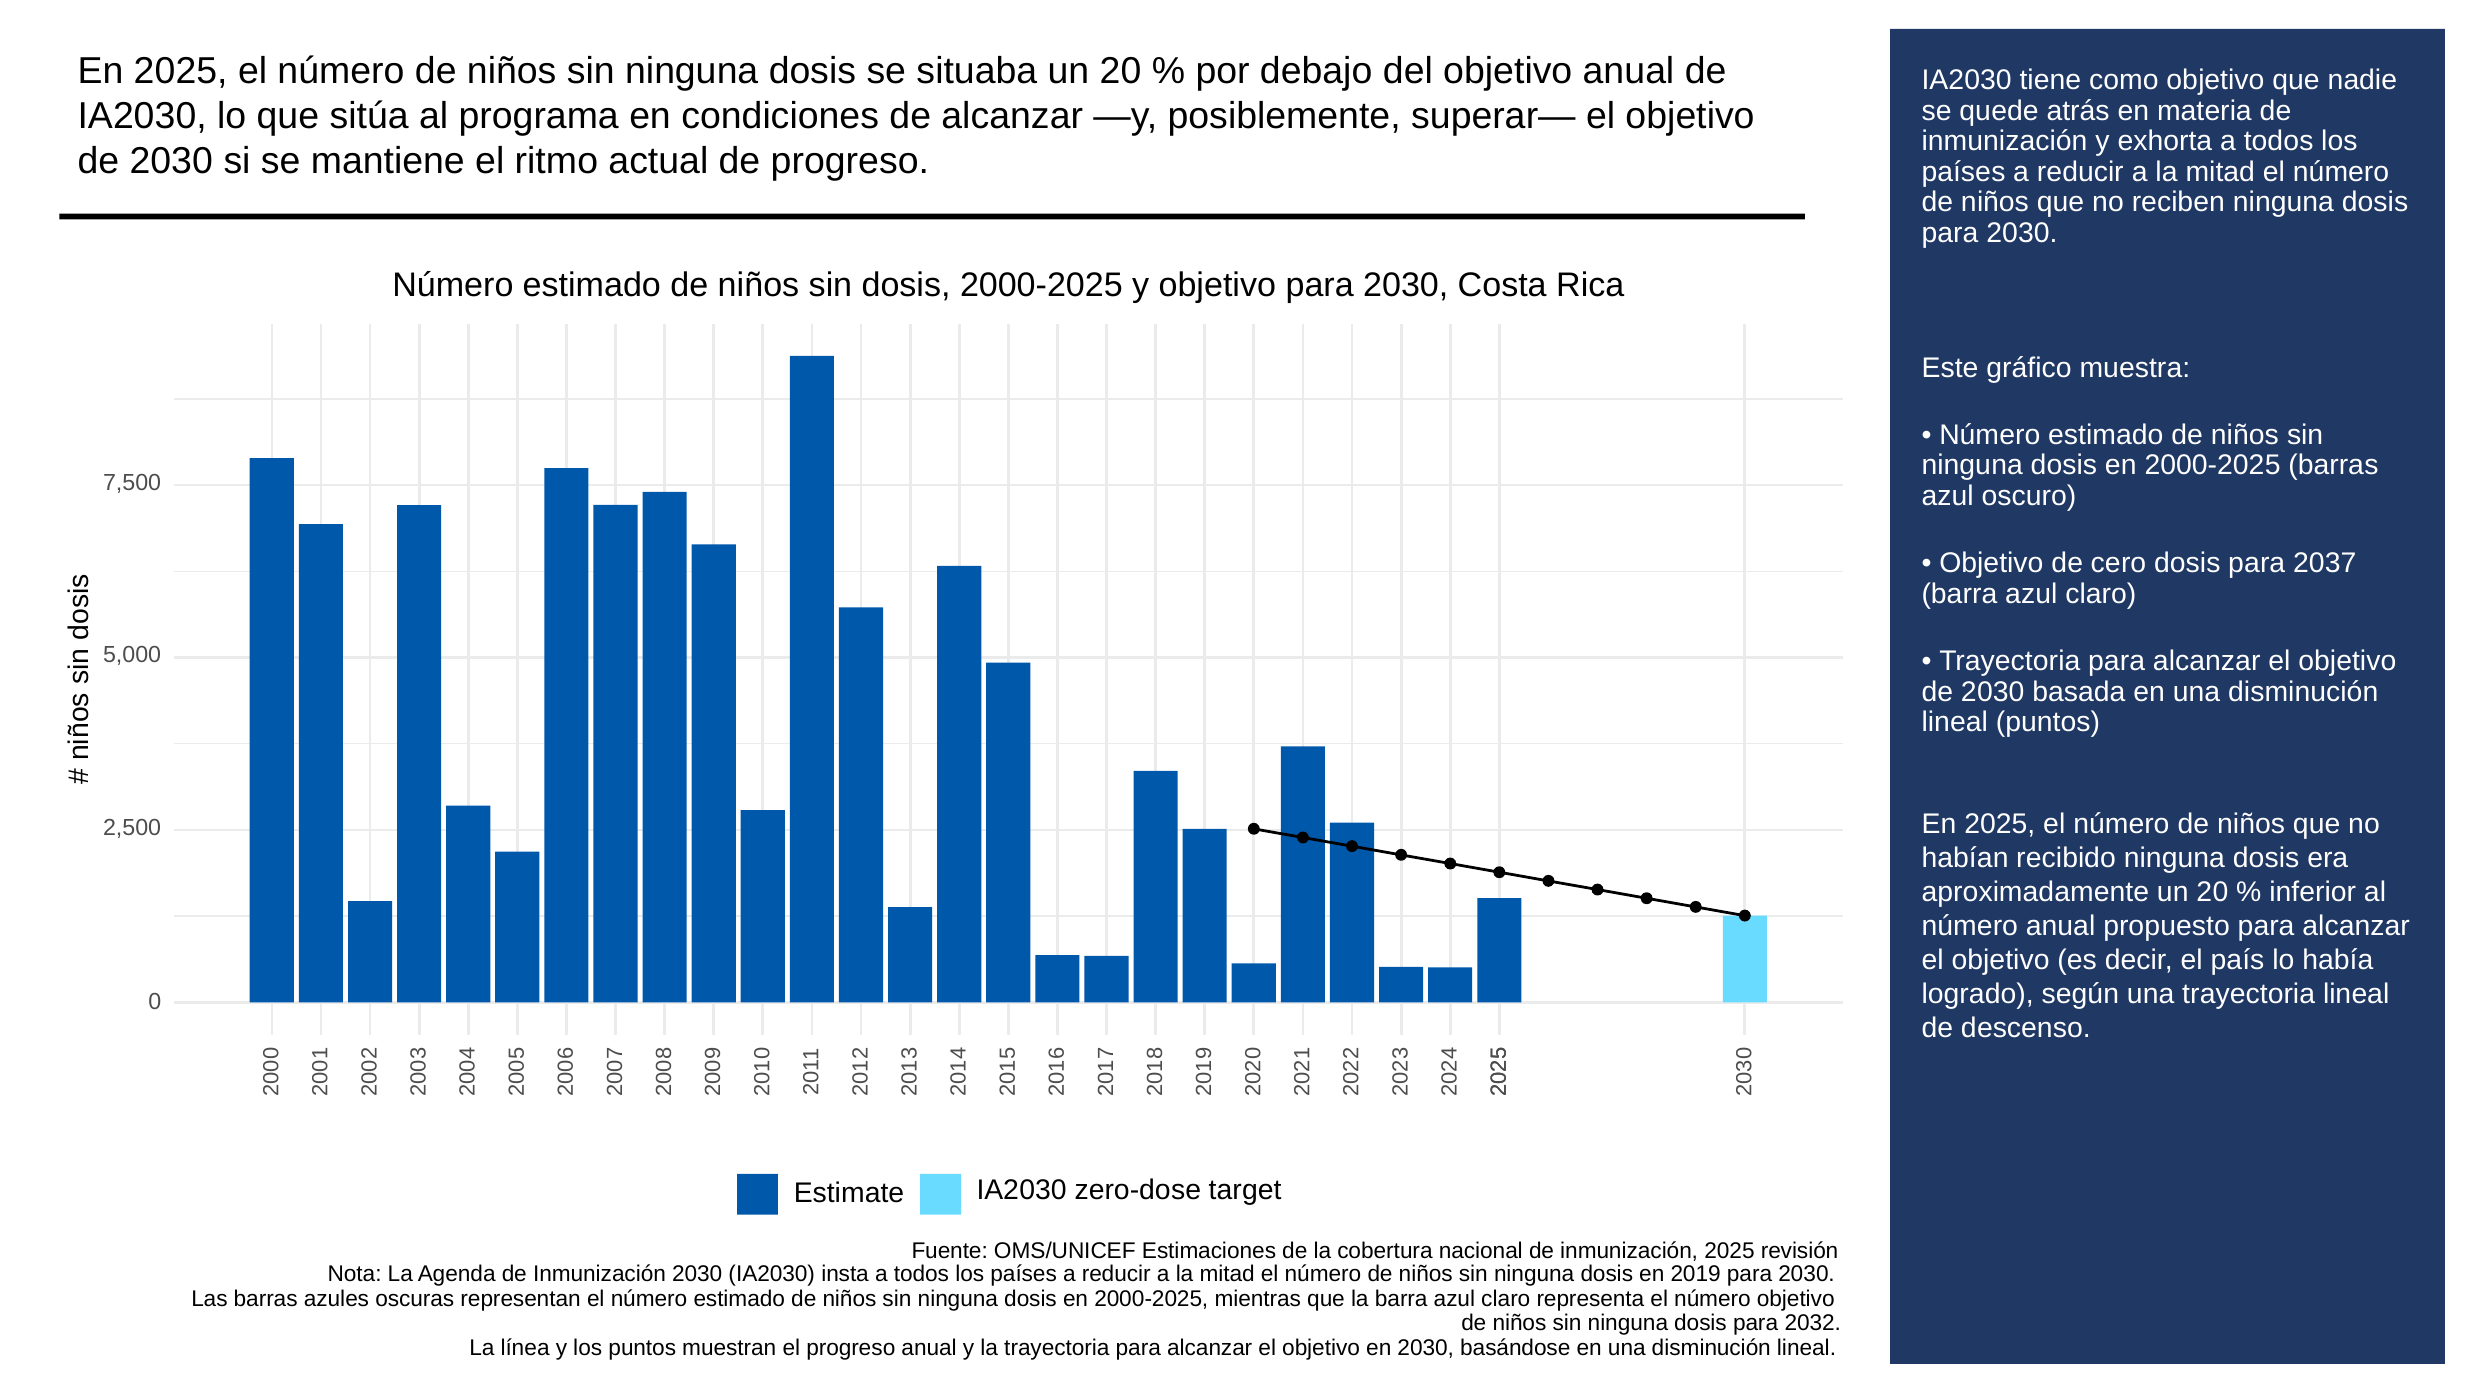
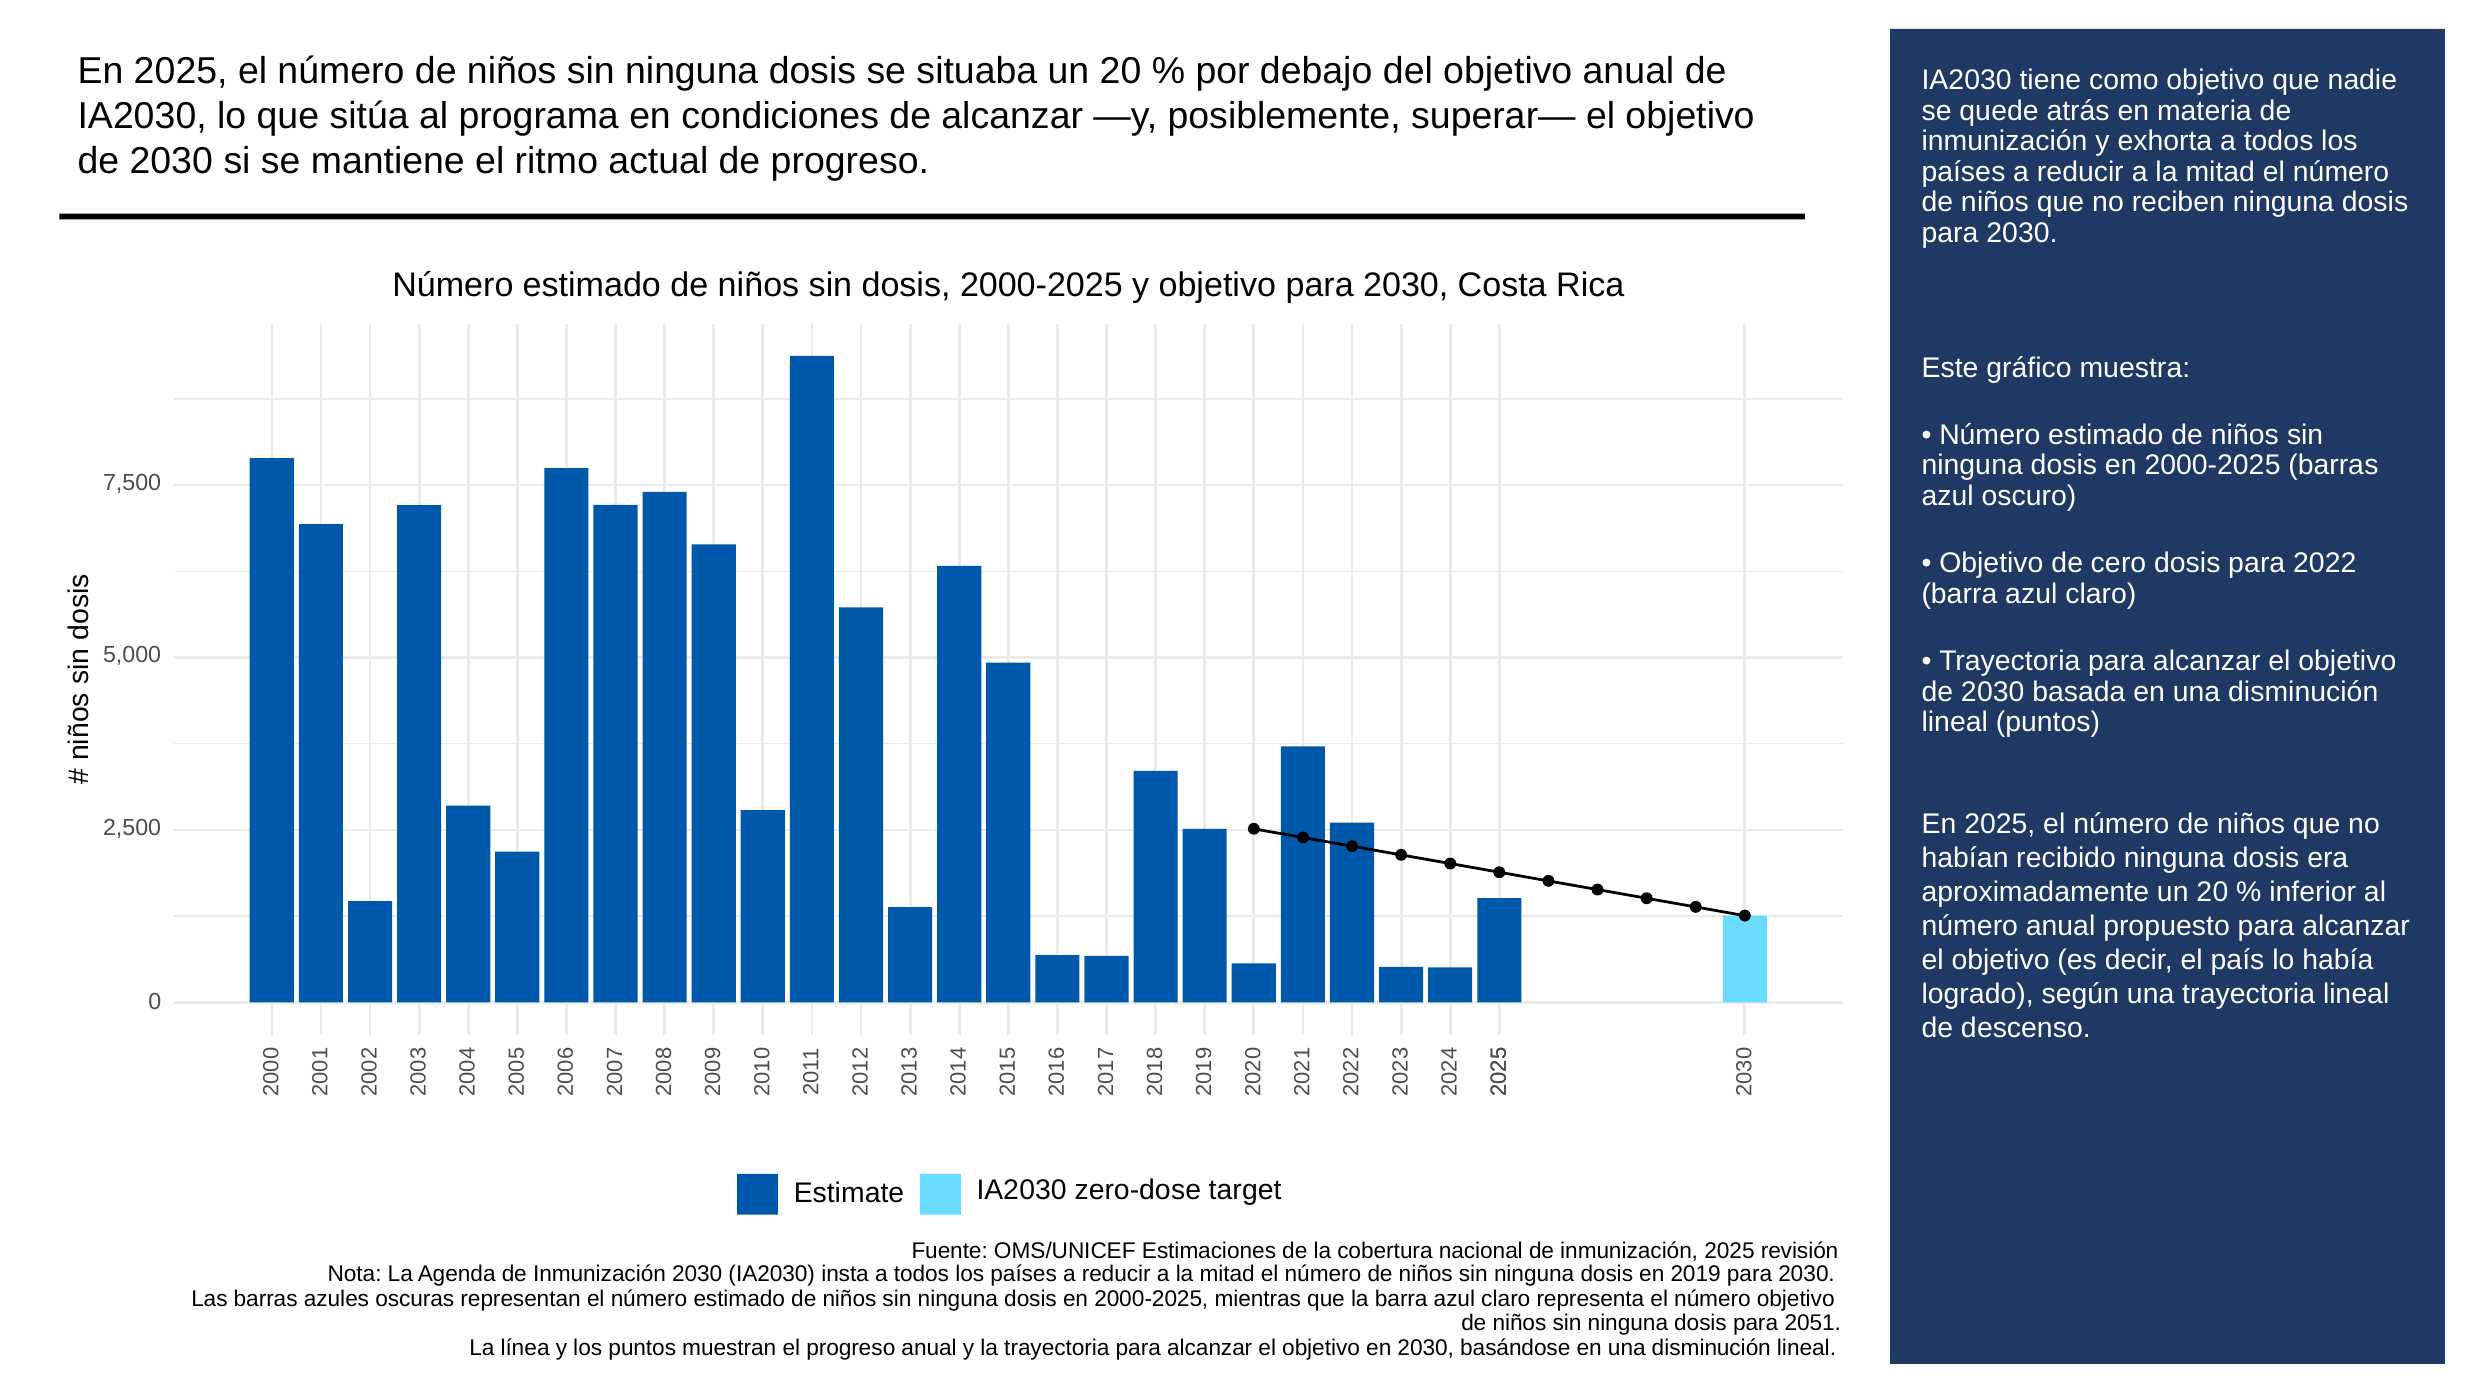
2037: 2037 -> 2022 (2325, 563)
2032: 2032 -> 2051 (1813, 1323)
